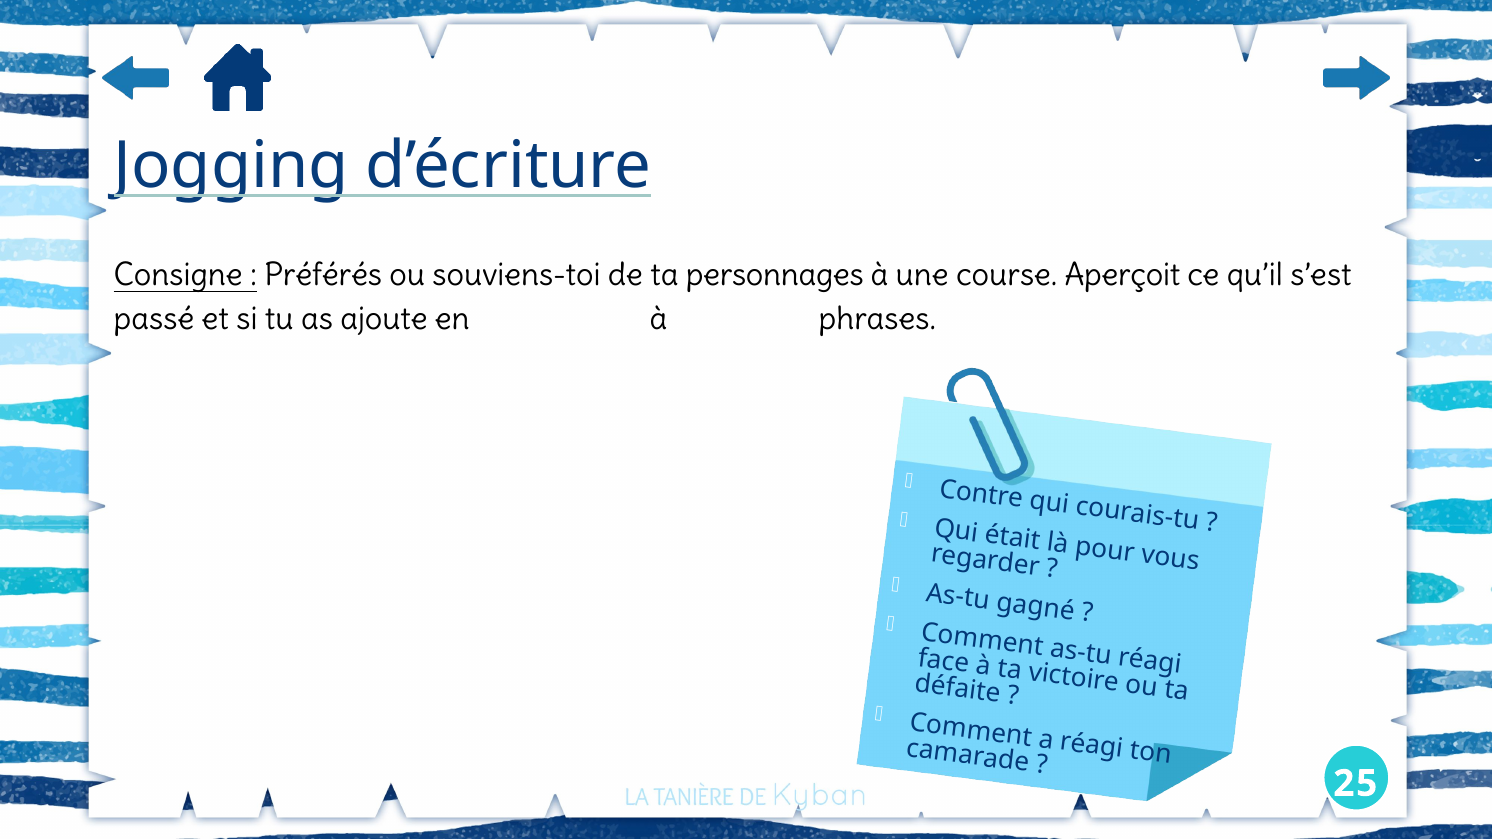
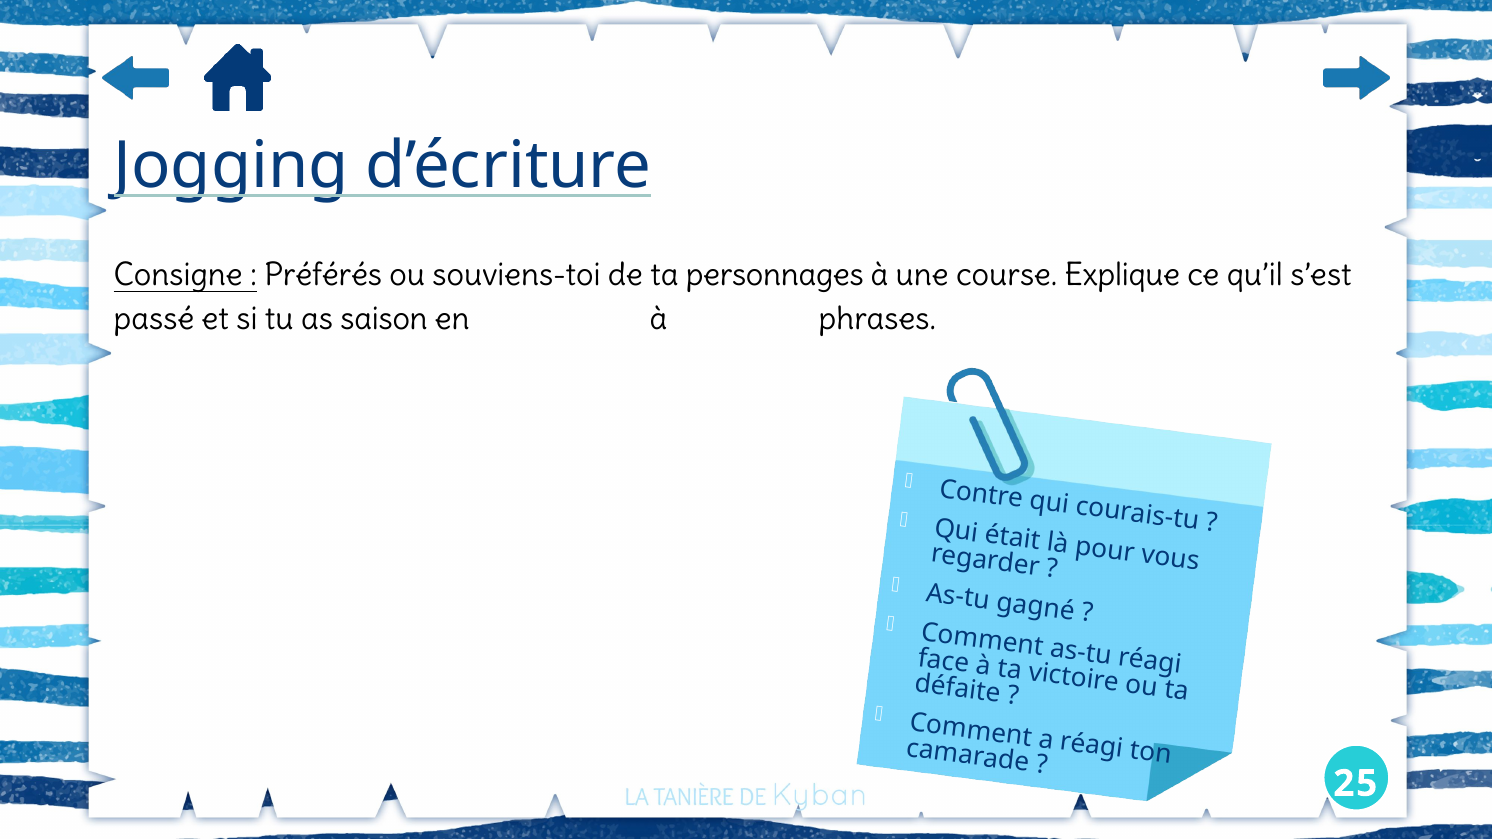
Aperçoit: Aperçoit -> Explique (1122, 275)
ajoute: ajoute -> saison (384, 320)
